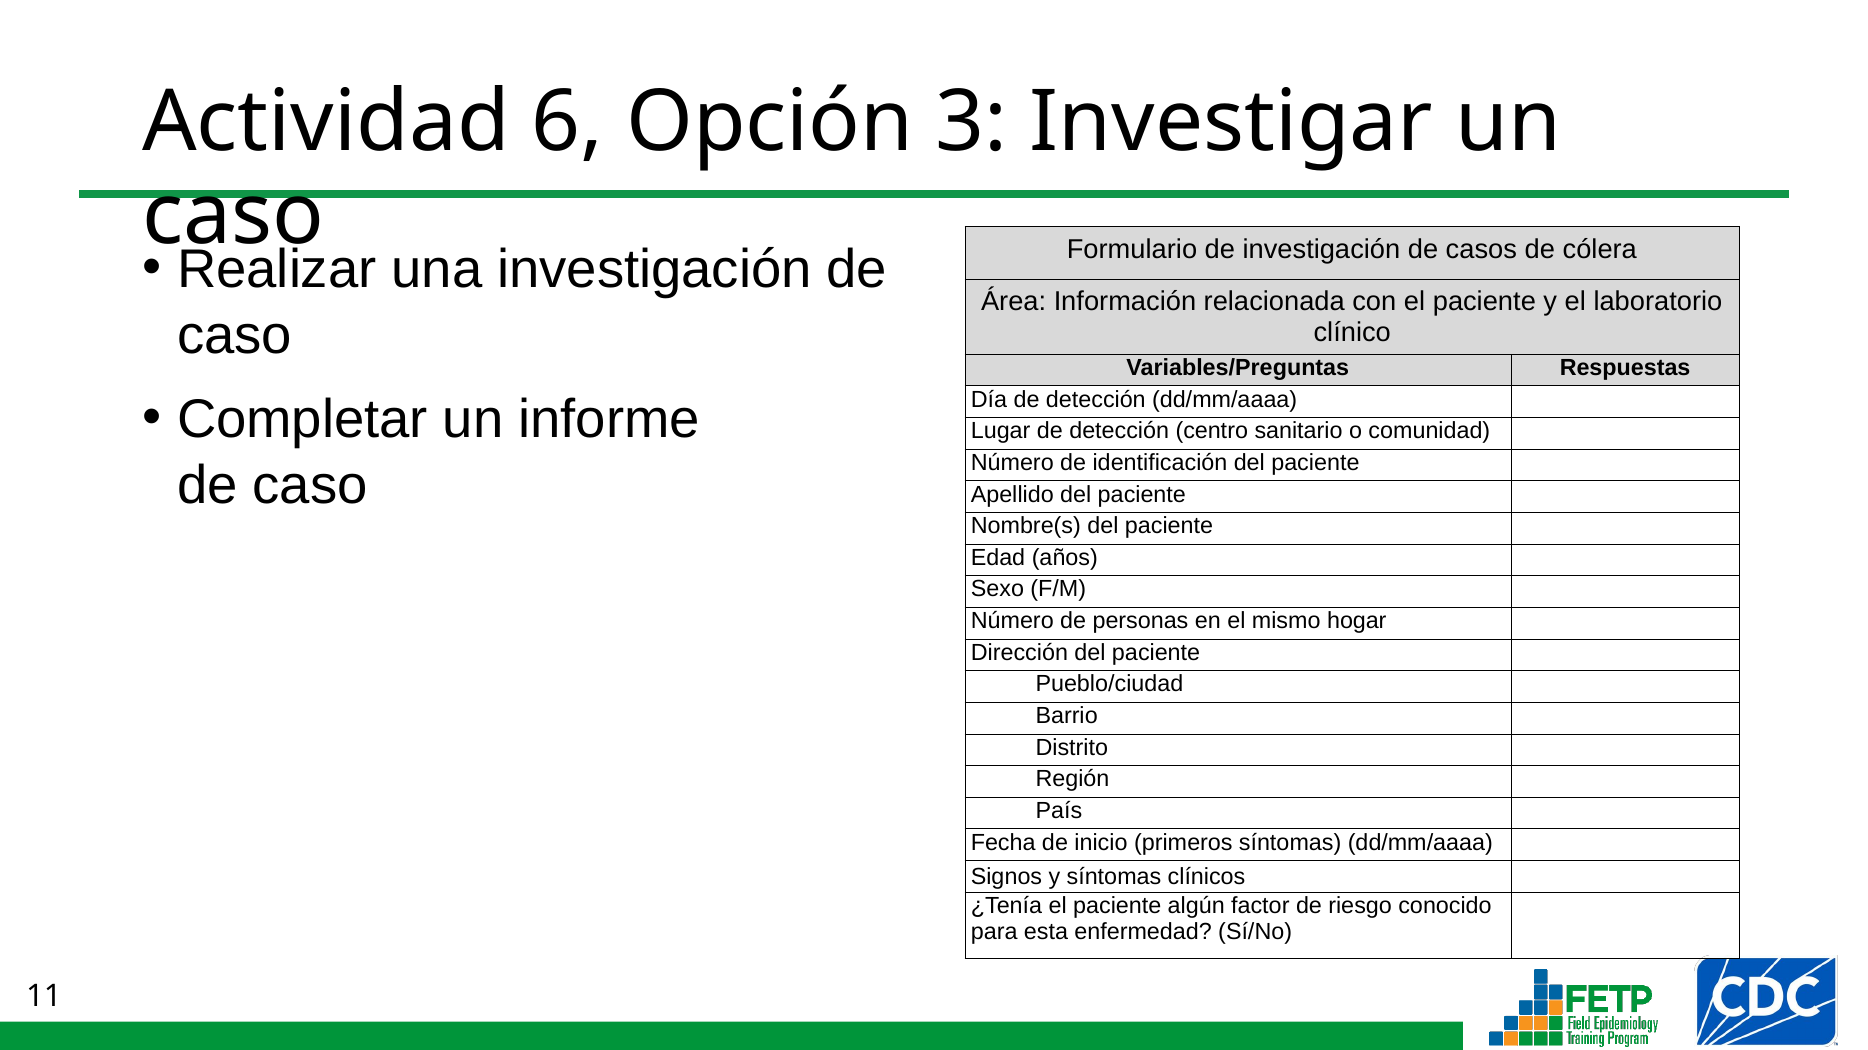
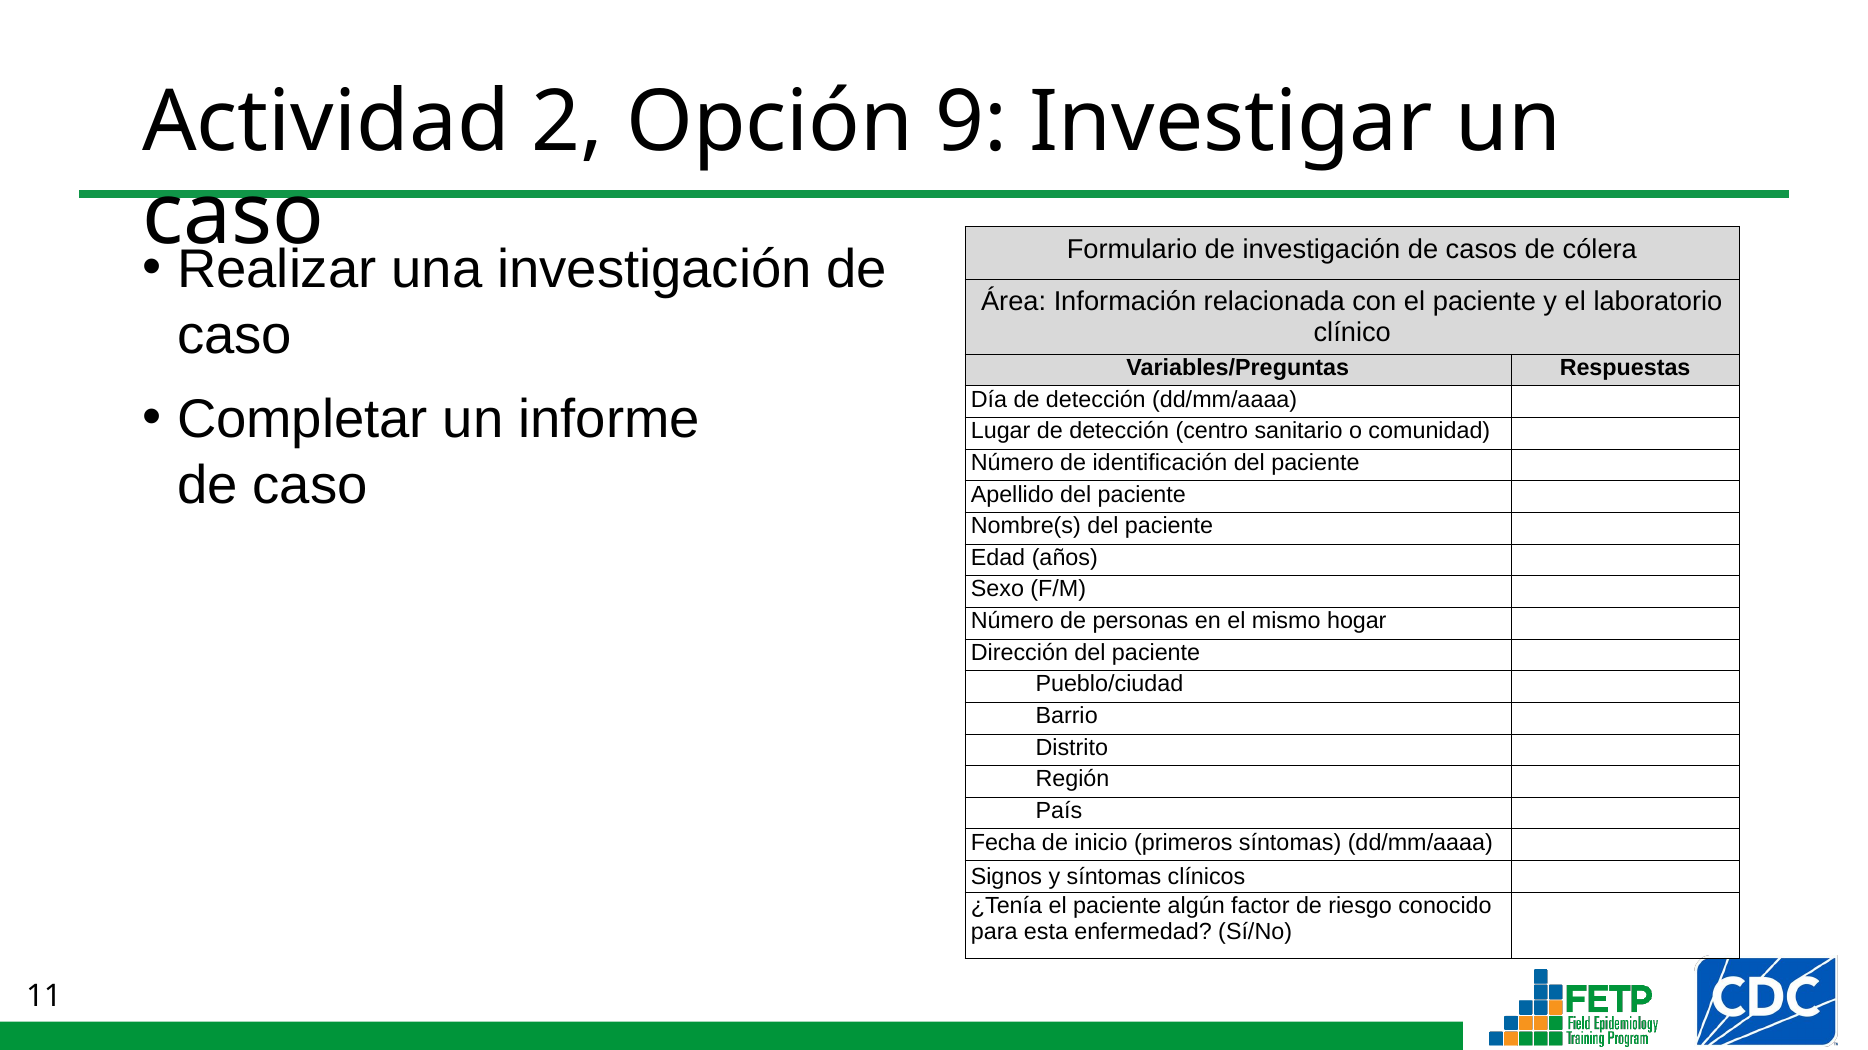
6: 6 -> 2 (568, 123)
3: 3 -> 9 (972, 123)
